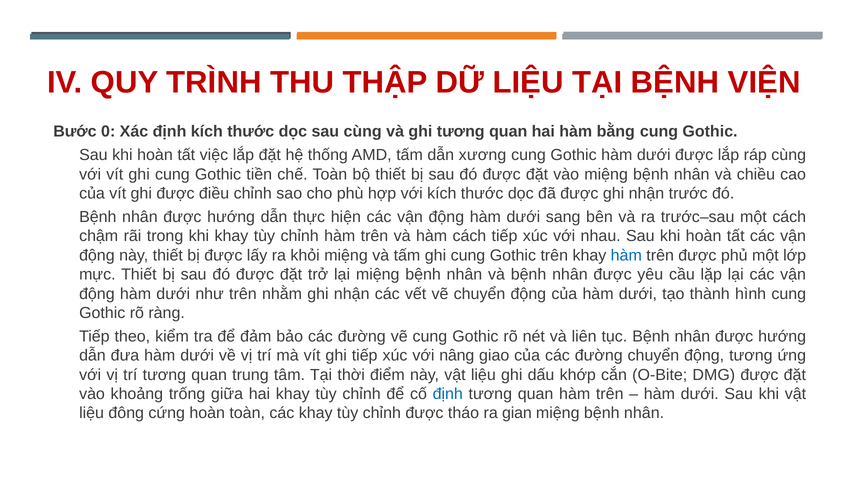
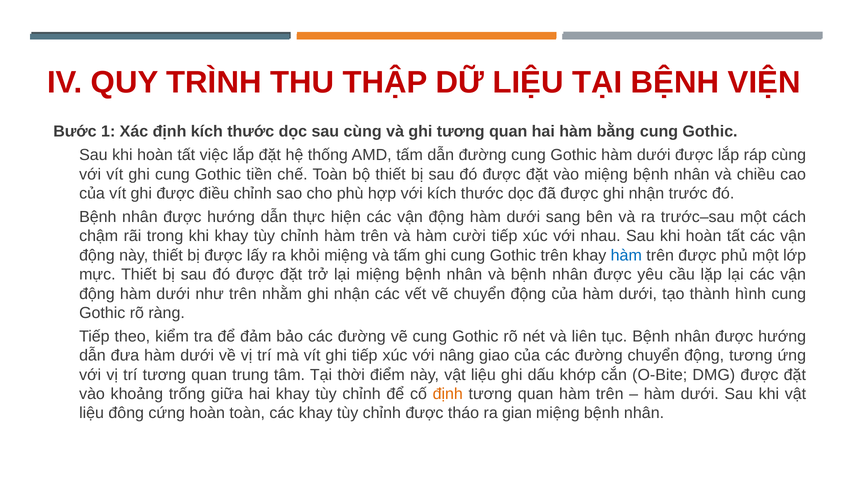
0: 0 -> 1 (108, 132)
dẫn xương: xương -> đường (483, 155)
hàm cách: cách -> cười (469, 236)
định colour: blue -> orange (448, 394)
